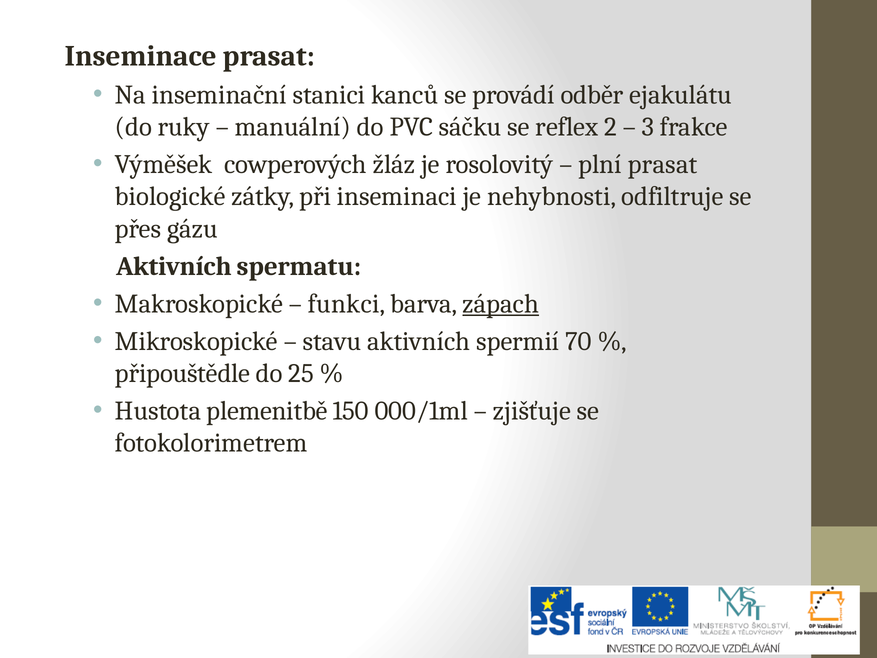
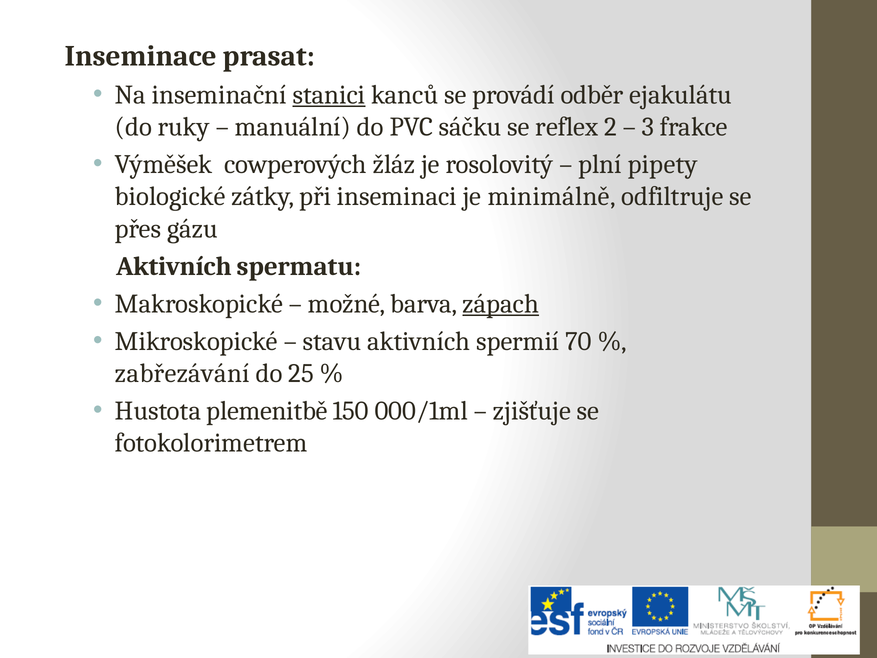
stanici underline: none -> present (329, 95)
plní prasat: prasat -> pipety (663, 164)
nehybnosti: nehybnosti -> minimálně (552, 196)
funkci: funkci -> možné (347, 304)
připouštědle: připouštědle -> zabřezávání (182, 373)
